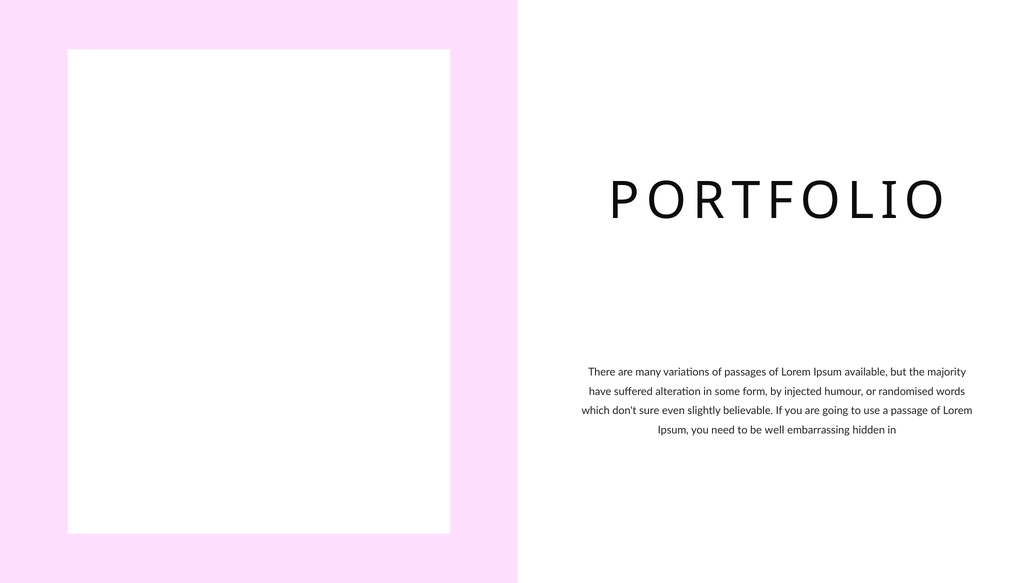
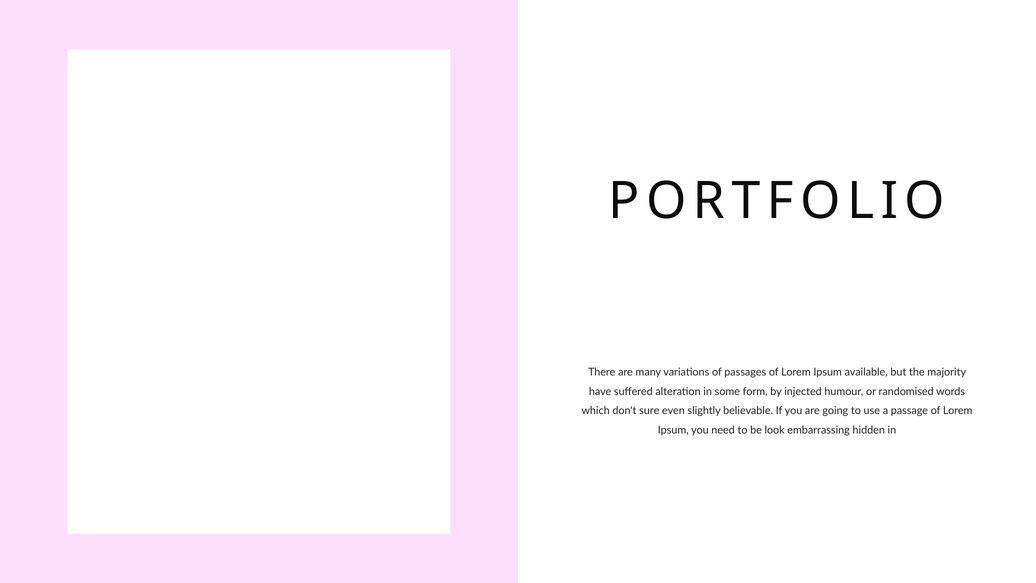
well: well -> look (775, 430)
